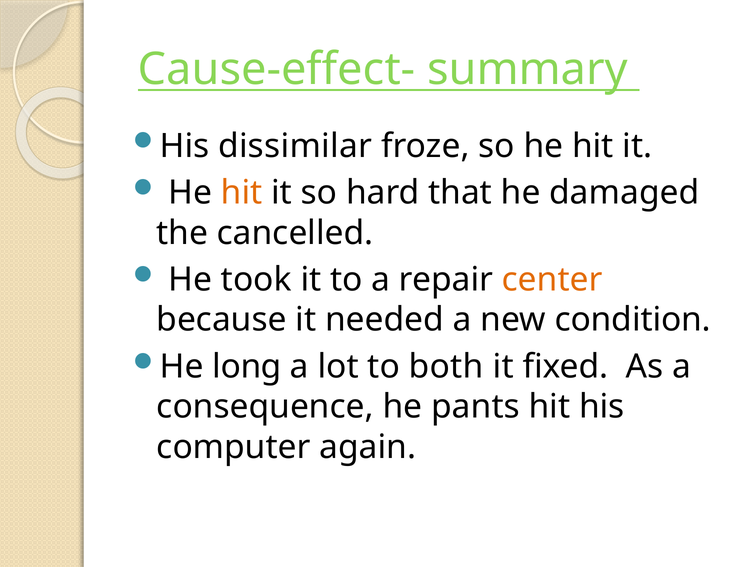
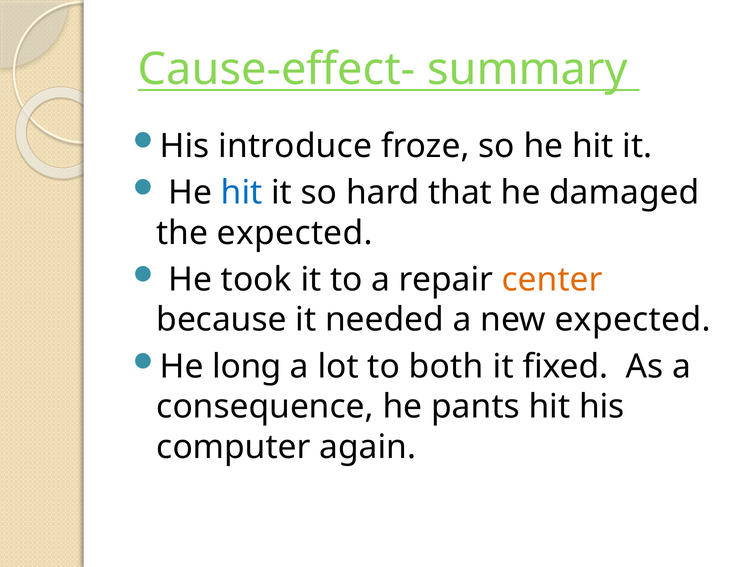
dissimilar: dissimilar -> introduce (295, 146)
hit colour: orange -> blue (242, 193)
the cancelled: cancelled -> expected (295, 233)
new condition: condition -> expected (633, 320)
